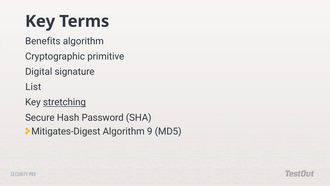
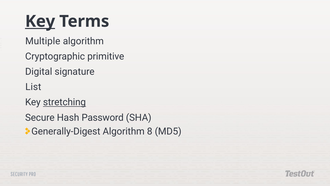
Key underline: none -> present (40, 21)
Benefits: Benefits -> Multiple (43, 41)
Mitigates-Digest: Mitigates-Digest -> Generally-Digest (66, 131)
9: 9 -> 8 (150, 131)
